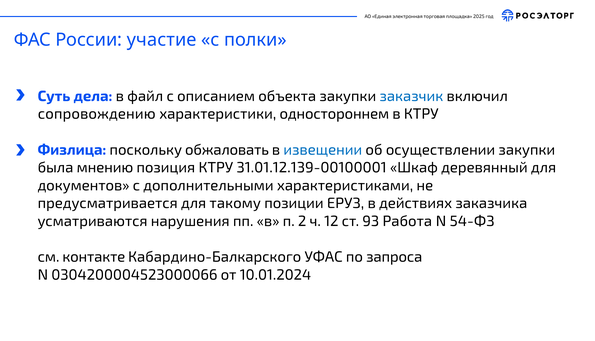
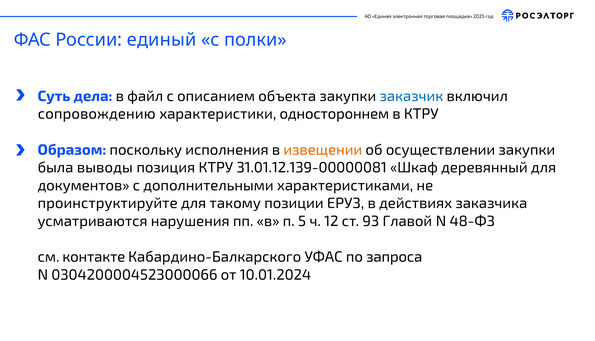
участие: участие -> единый (162, 40)
Физлица: Физлица -> Образом (72, 150)
обжаловать: обжаловать -> исполнения (227, 150)
извещении colour: blue -> orange (323, 150)
мнению: мнению -> выводы (105, 167)
31.01.12.139-00100001: 31.01.12.139-00100001 -> 31.01.12.139-00000081 (312, 167)
предусматривается: предусматривается -> проинструктируйте (108, 203)
2: 2 -> 5 (302, 221)
Работа: Работа -> Главой (407, 221)
54-ФЗ: 54-ФЗ -> 48-ФЗ (472, 221)
